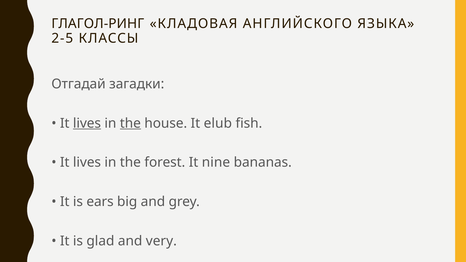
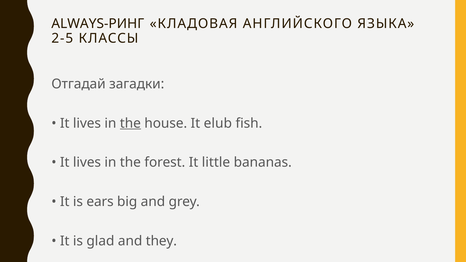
ГЛАГОЛ-РИНГ: ГЛАГОЛ-РИНГ -> ALWAYS-РИНГ (98, 24)
lives underline: present -> none (87, 123)
nine: nine -> little (216, 163)
very: very -> they (161, 241)
